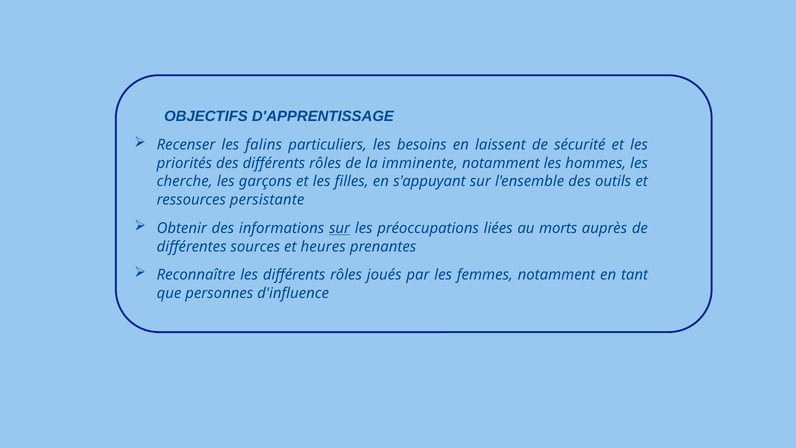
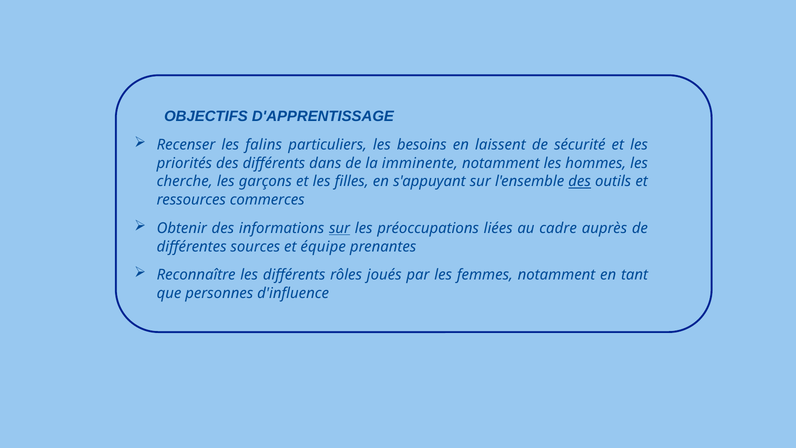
des différents rôles: rôles -> dans (325, 163)
des underline: none -> present (580, 181)
persistante: persistante -> commerces (267, 200)
morts: morts -> cadre (558, 228)
heures: heures -> équipe (323, 246)
